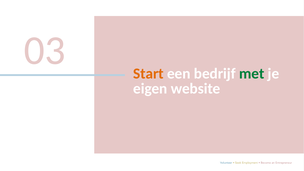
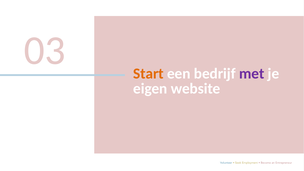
met colour: green -> purple (252, 74)
